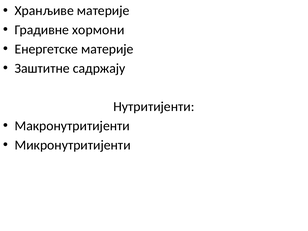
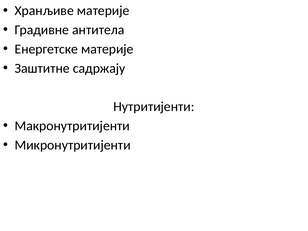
хормони: хормони -> антитела (98, 30)
